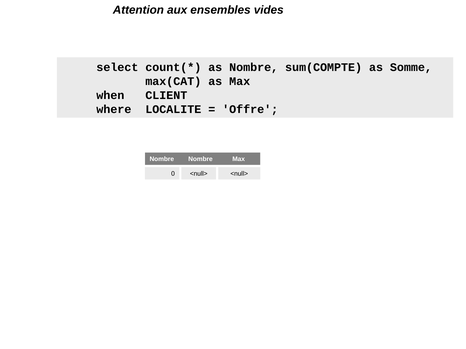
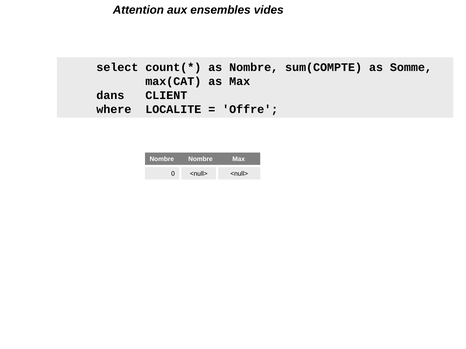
when: when -> dans (110, 95)
